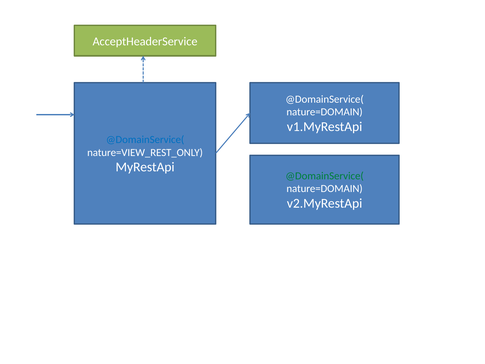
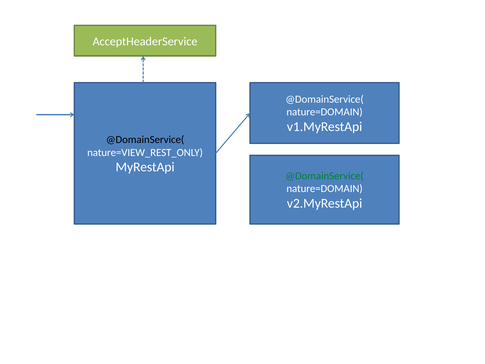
@DomainService( colour: blue -> black (145, 139)
